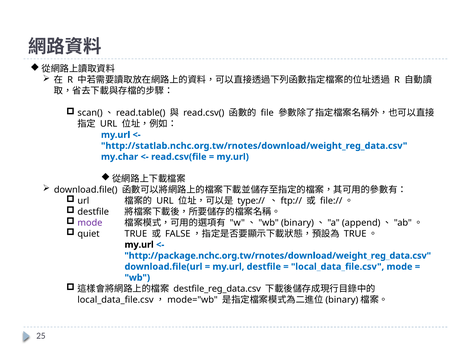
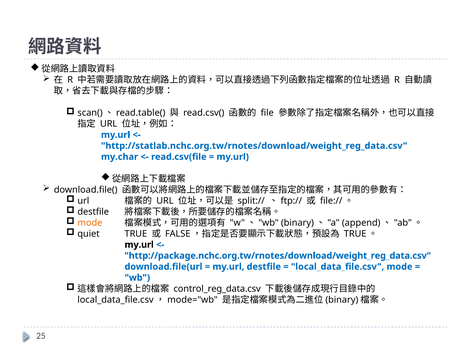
type://: type:// -> split:// (251, 201)
mode colour: purple -> orange (90, 223)
destfile_reg_data.csv: destfile_reg_data.csv -> control_reg_data.csv (217, 289)
